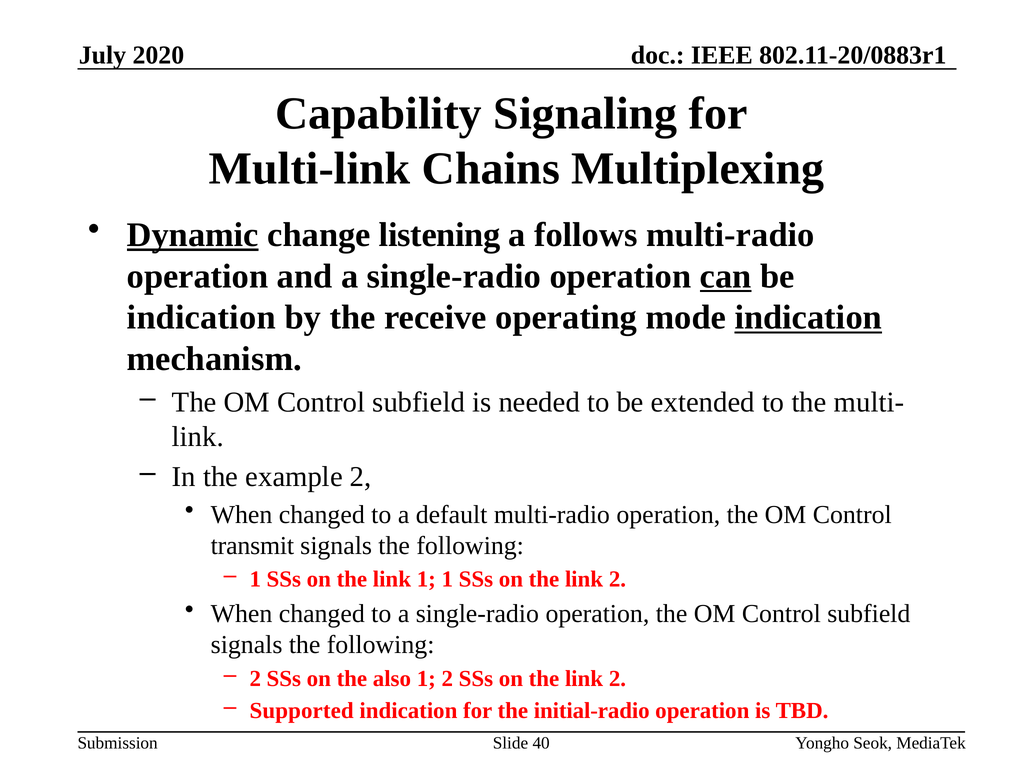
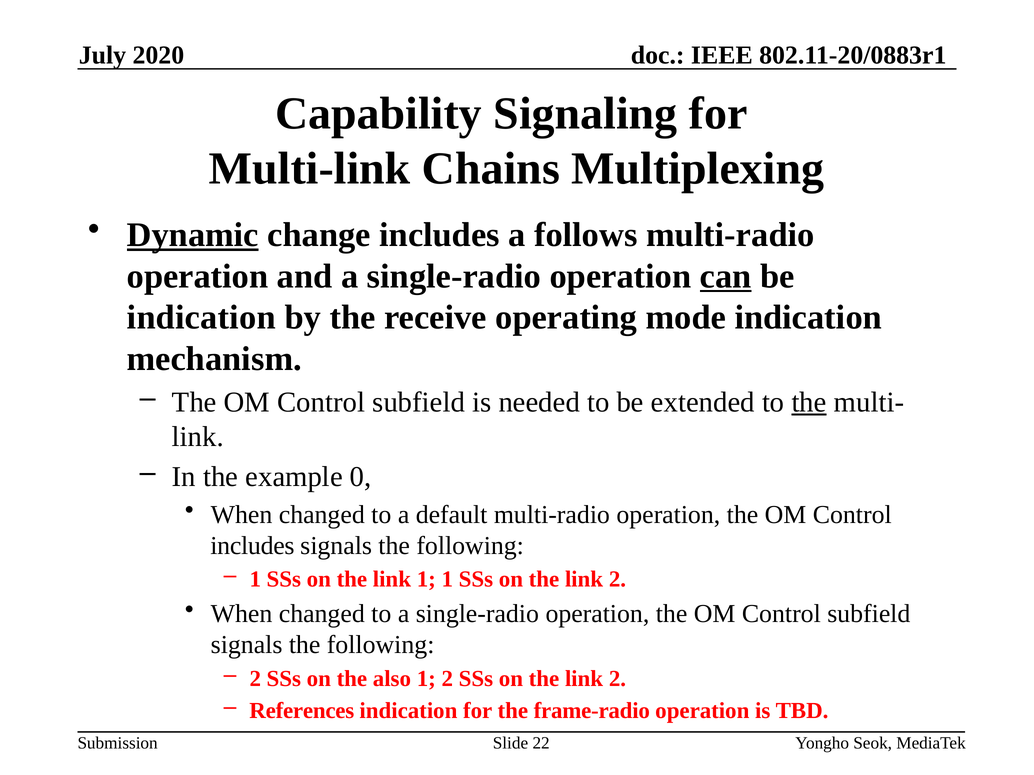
change listening: listening -> includes (440, 235)
indication underline: present -> none (808, 318)
the underline: none -> present (809, 402)
example 2: 2 -> 0 (361, 477)
transmit: transmit -> includes (252, 546)
Supported: Supported -> References (302, 711)
initial-radio: initial-radio -> frame-radio (592, 711)
40: 40 -> 22 (541, 744)
